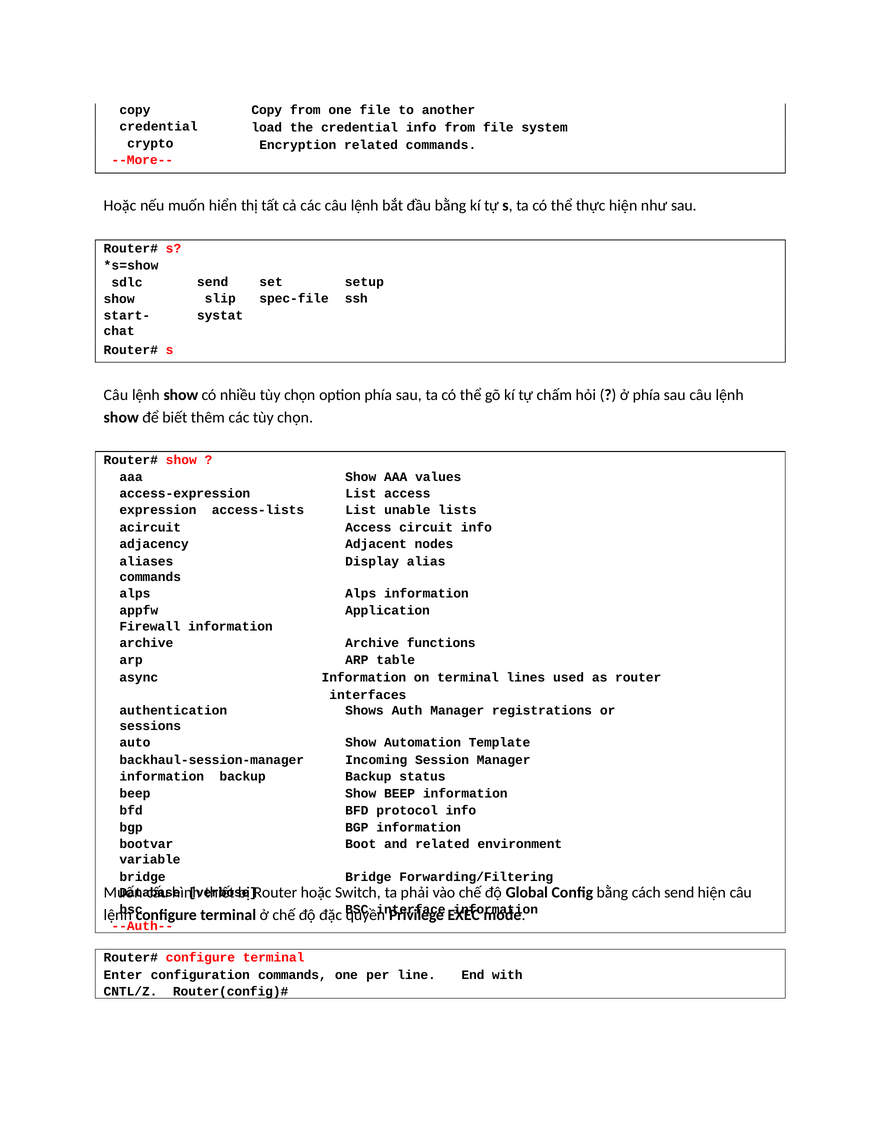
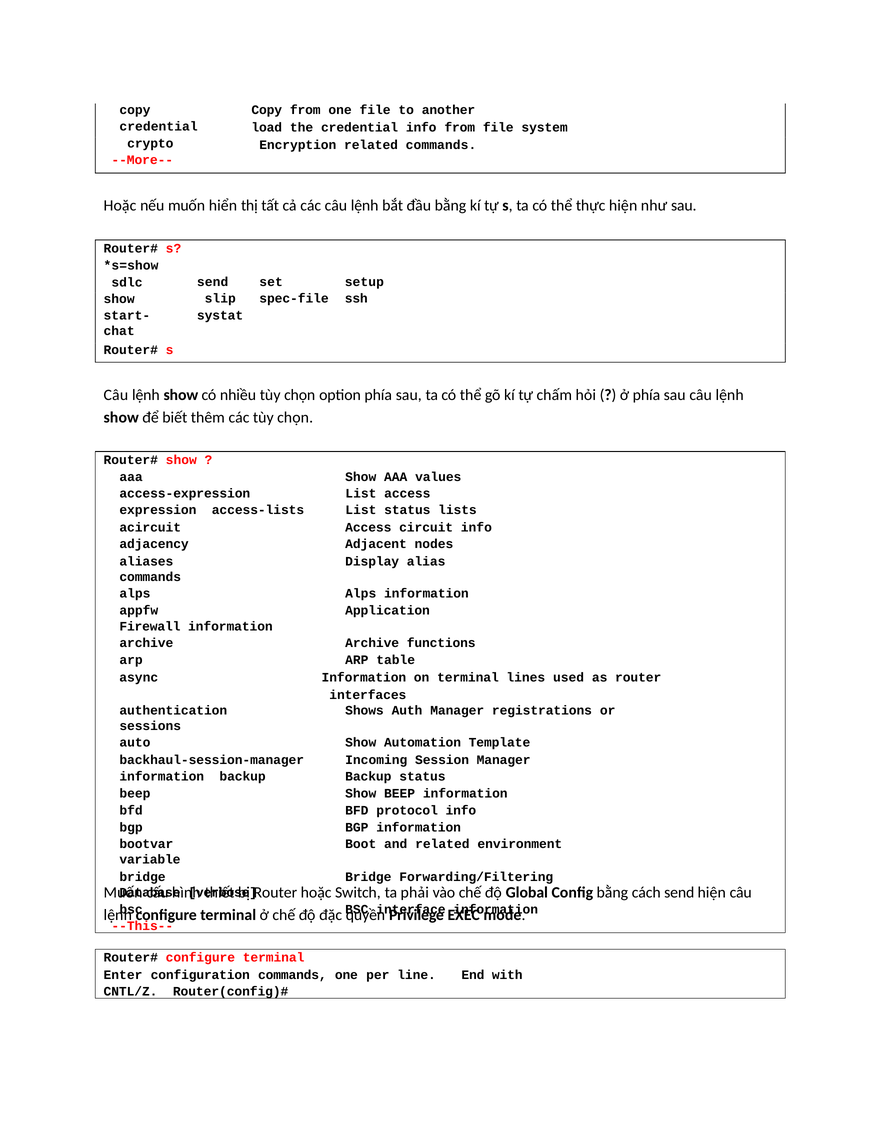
List unable: unable -> status (407, 510)
--Auth--: --Auth-- -> --This-- (142, 926)
